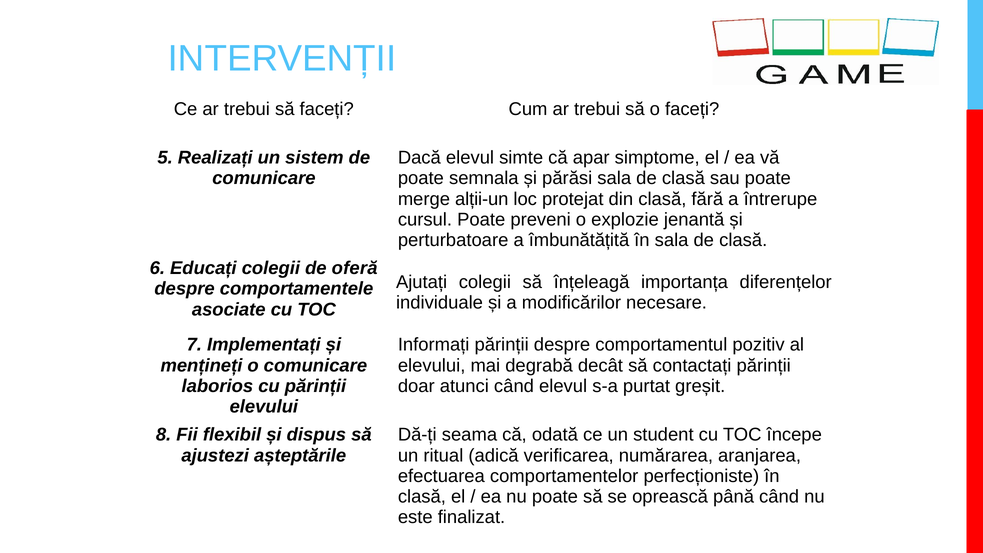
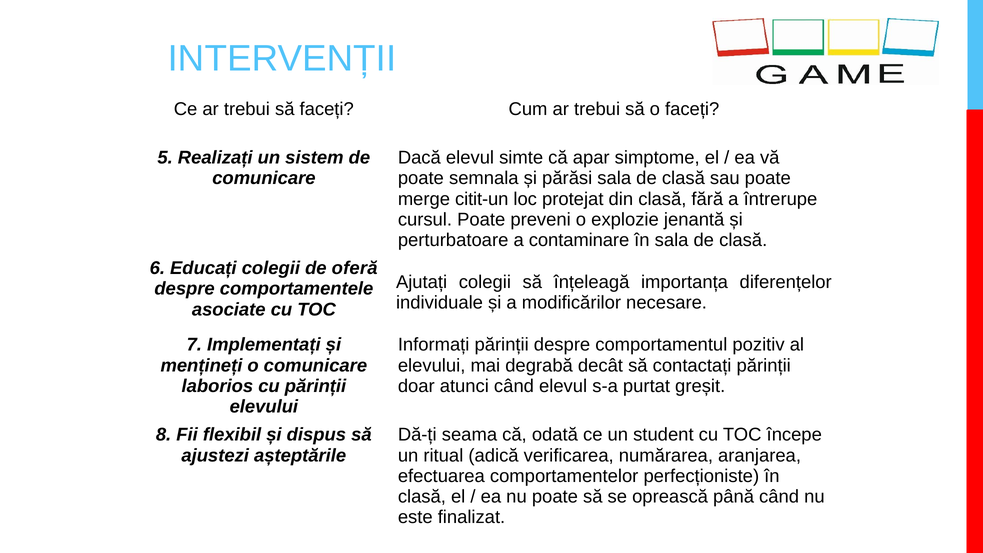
alții-un: alții-un -> citit-un (482, 199)
îmbunătățită: îmbunătățită -> contaminare (579, 240)
